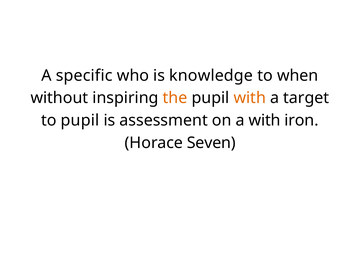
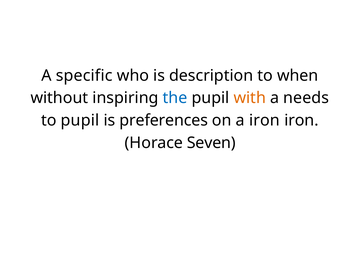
knowledge: knowledge -> description (211, 76)
the colour: orange -> blue (175, 98)
target: target -> needs (306, 98)
assessment: assessment -> preferences (164, 120)
a with: with -> iron (264, 120)
